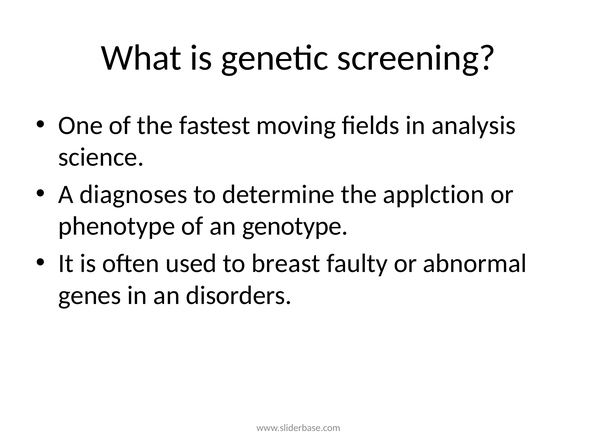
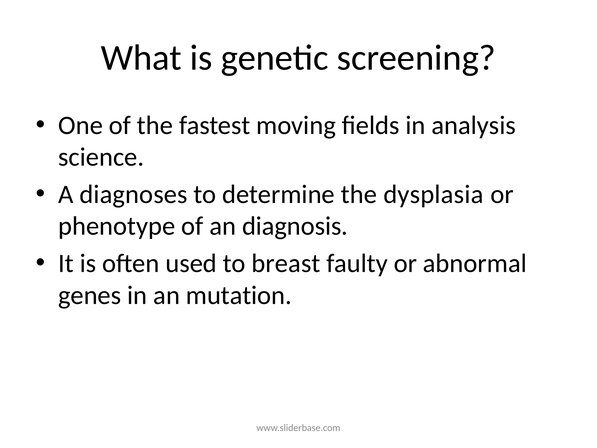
applction: applction -> dysplasia (433, 194)
genotype: genotype -> diagnosis (295, 226)
disorders: disorders -> mutation (239, 295)
